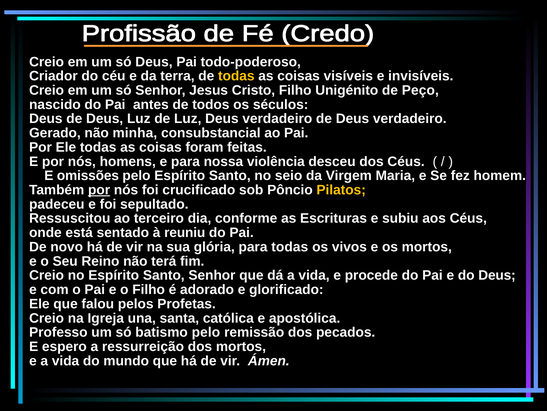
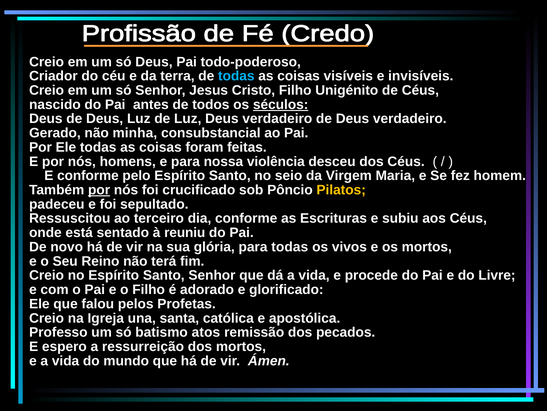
todas colour: yellow -> light blue (236, 76)
de Peço: Peço -> Céus (420, 90)
séculos underline: none -> present (281, 104)
E omissões: omissões -> conforme (88, 175)
do Deus: Deus -> Livre (497, 275)
batismo pelo: pelo -> atos (206, 332)
